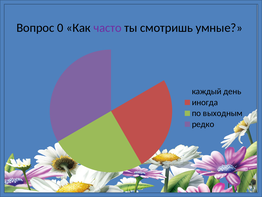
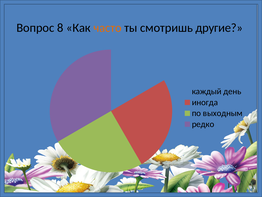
0: 0 -> 8 (60, 28)
часто colour: purple -> orange (108, 28)
умные: умные -> другие (219, 28)
